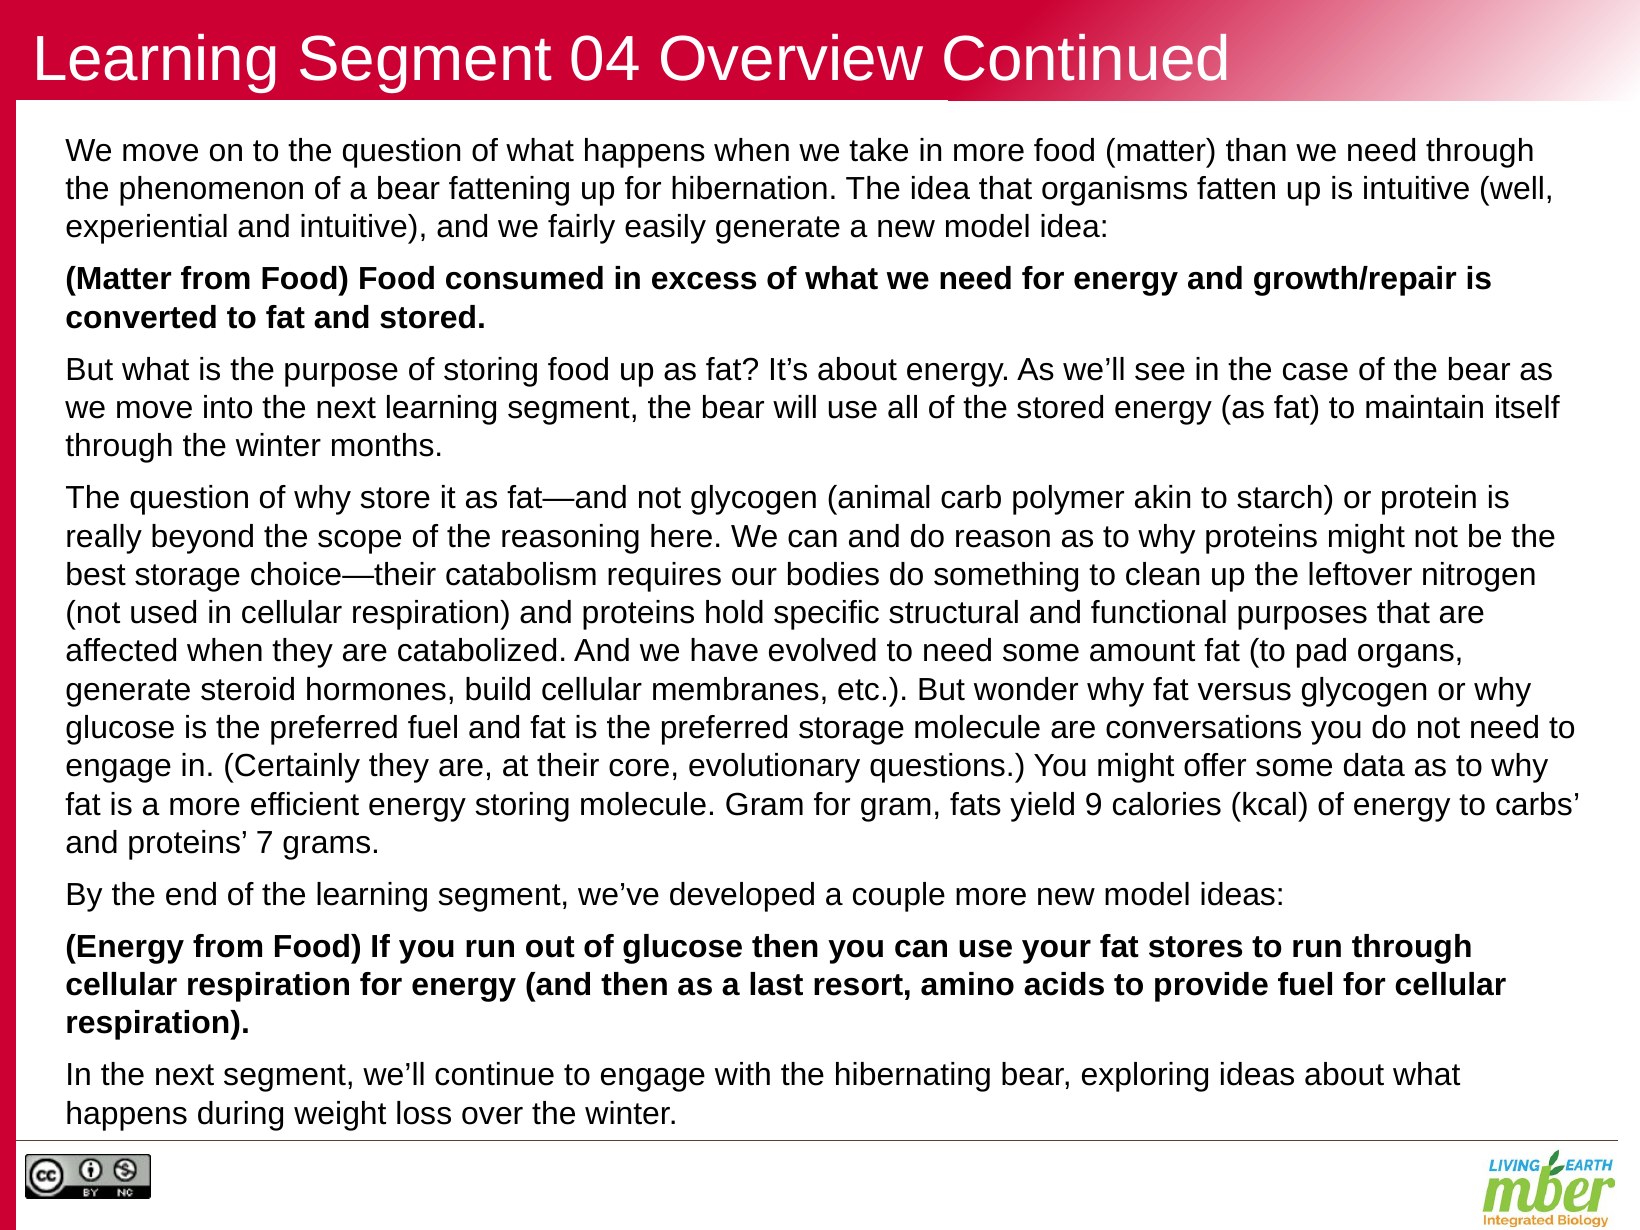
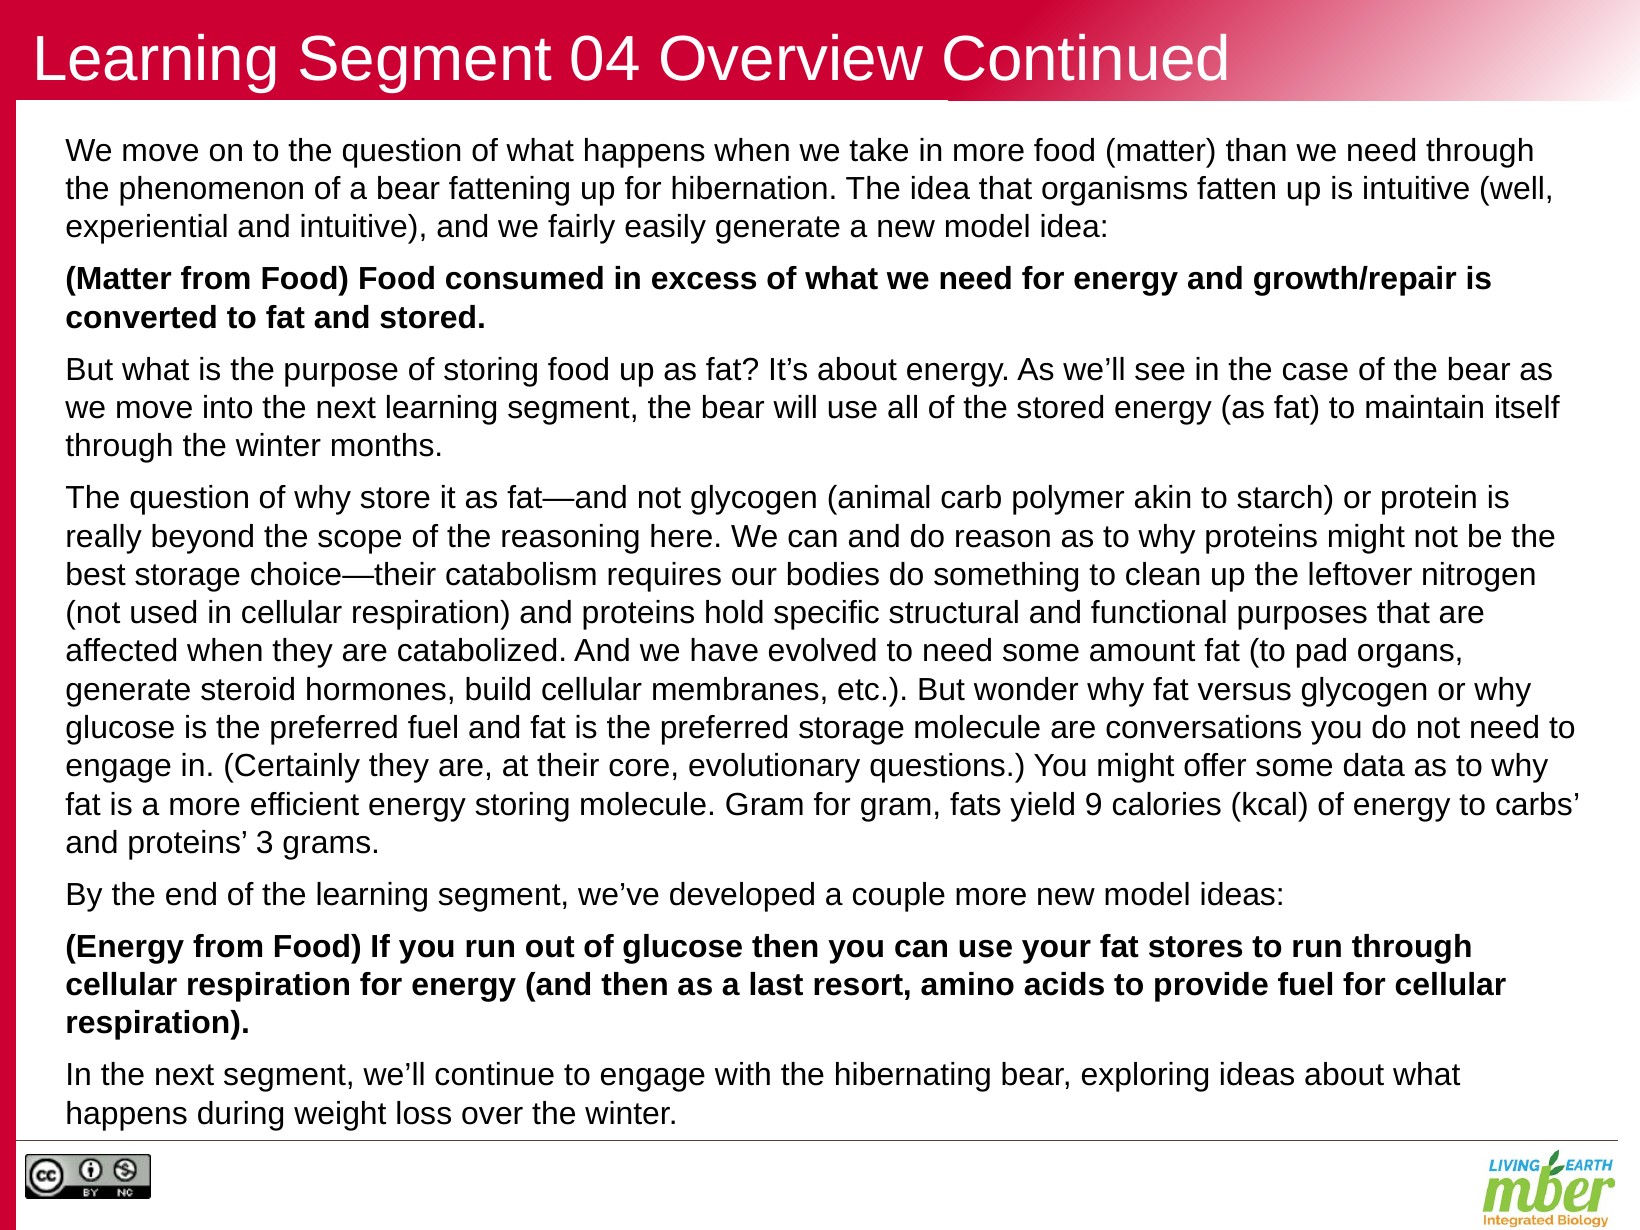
7: 7 -> 3 (265, 843)
